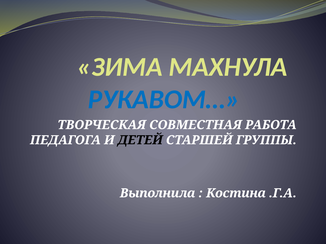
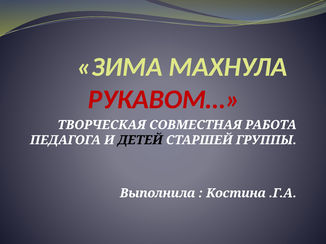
РУКАВОМ… colour: blue -> red (164, 100)
